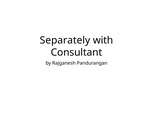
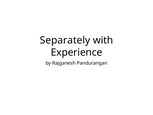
Consultant: Consultant -> Experience (77, 52)
